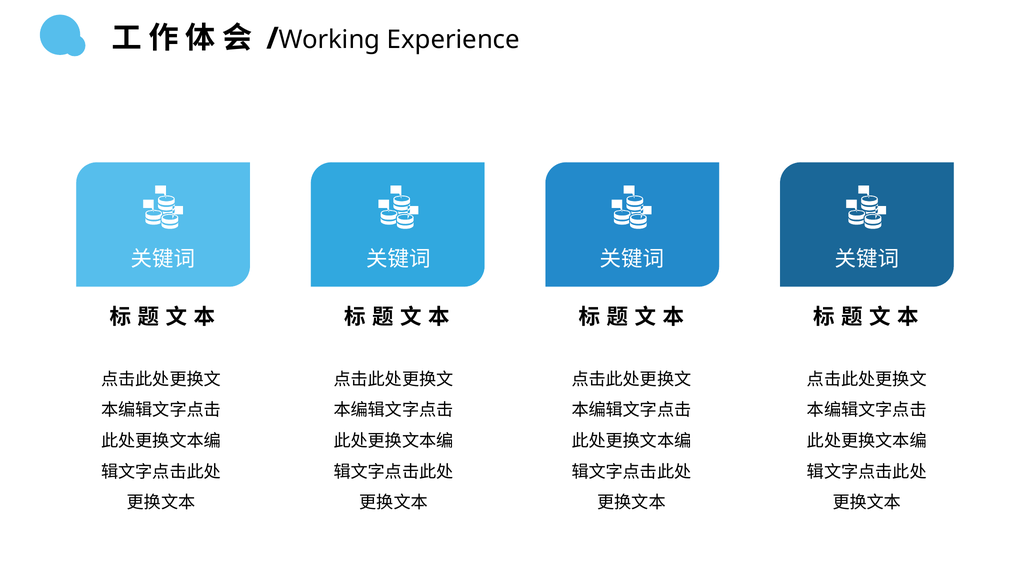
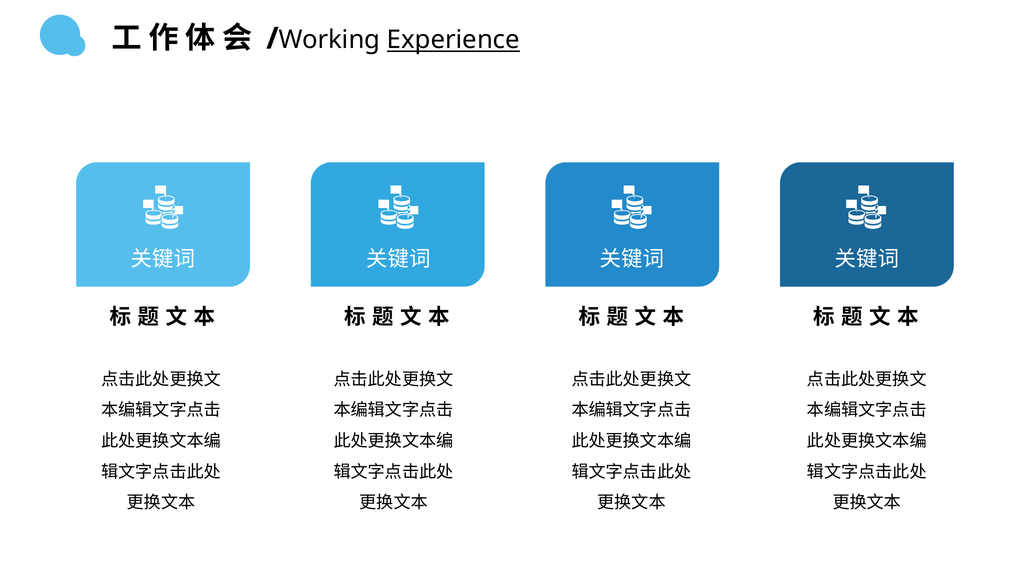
Experience underline: none -> present (453, 40)
